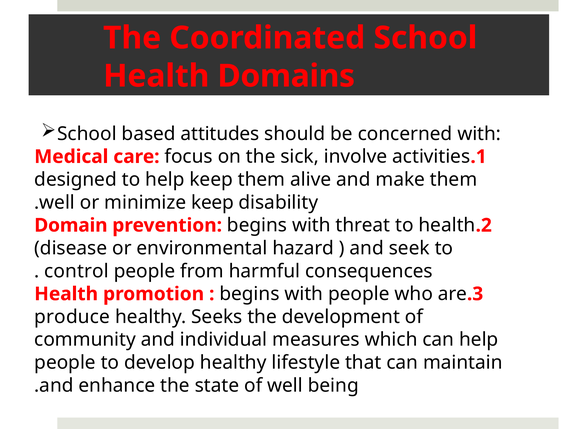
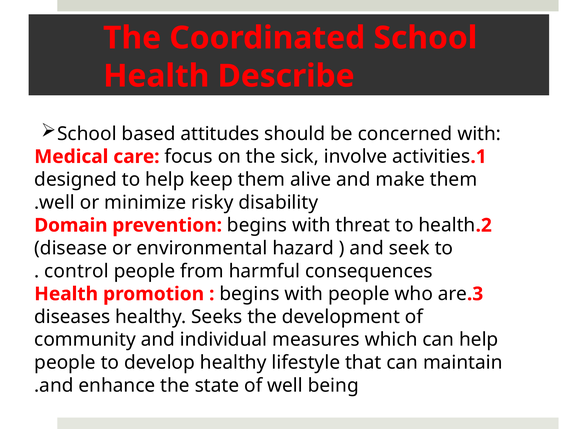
Domains: Domains -> Describe (286, 76)
minimize keep: keep -> risky (212, 203)
produce: produce -> diseases (72, 317)
